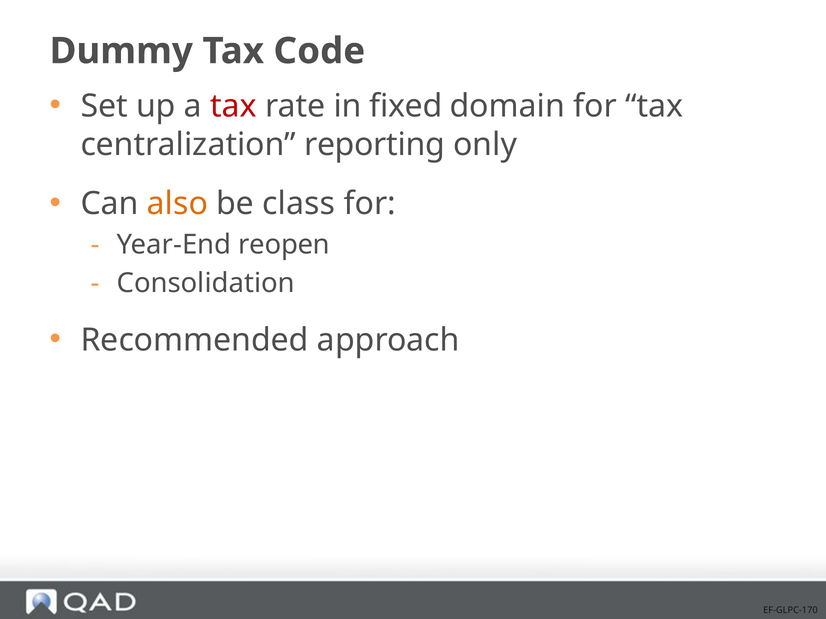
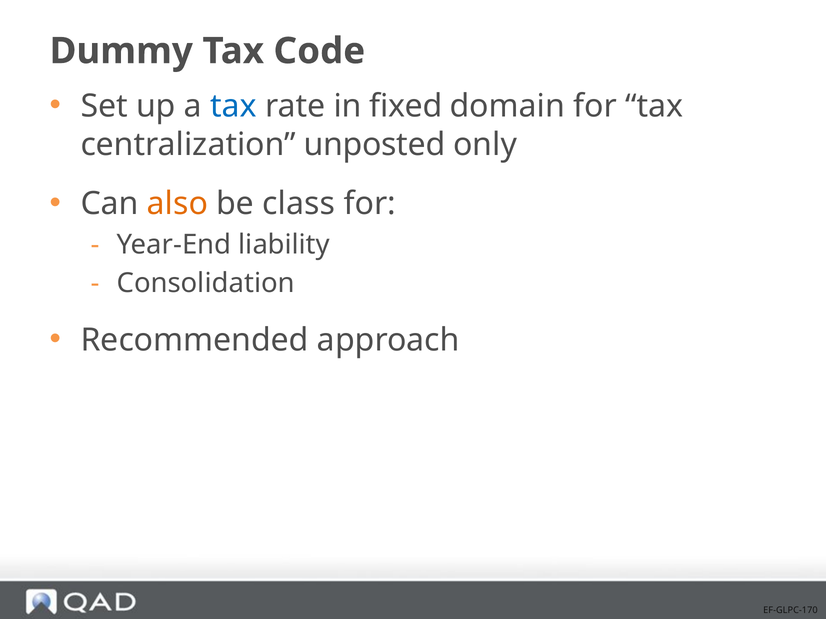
tax colour: red -> blue (234, 106)
reporting: reporting -> unposted (375, 145)
reopen: reopen -> liability (284, 245)
